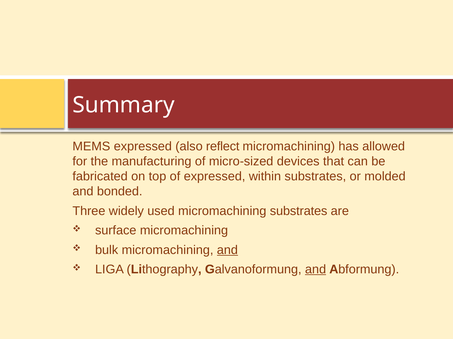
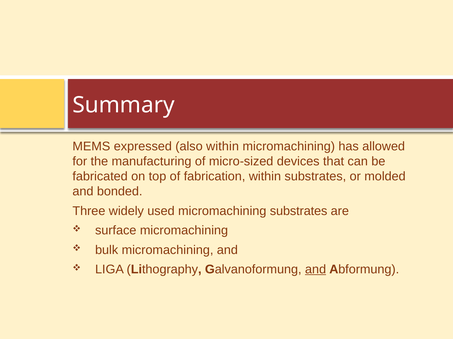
also reflect: reflect -> within (223, 147)
of expressed: expressed -> fabrication (215, 177)
and underline: present -> none (227, 250)
